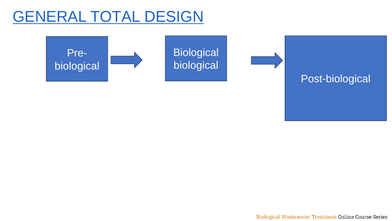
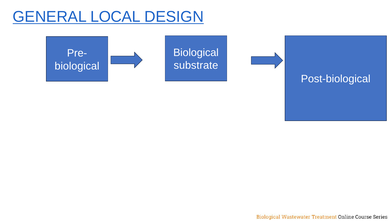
TOTAL: TOTAL -> LOCAL (115, 17)
biological: biological -> substrate (196, 65)
